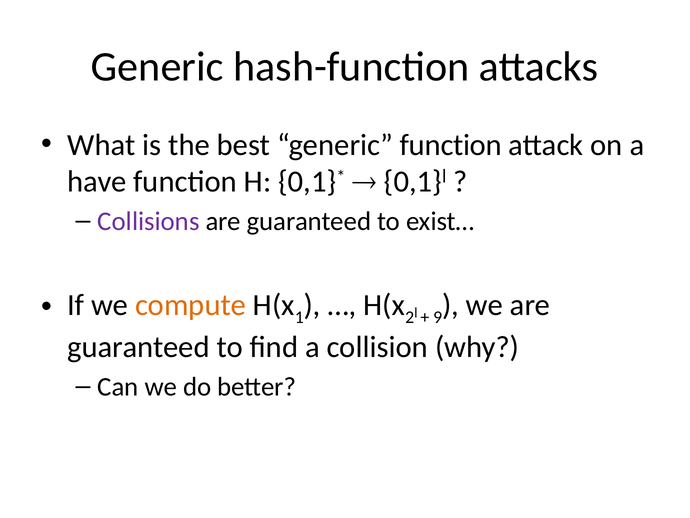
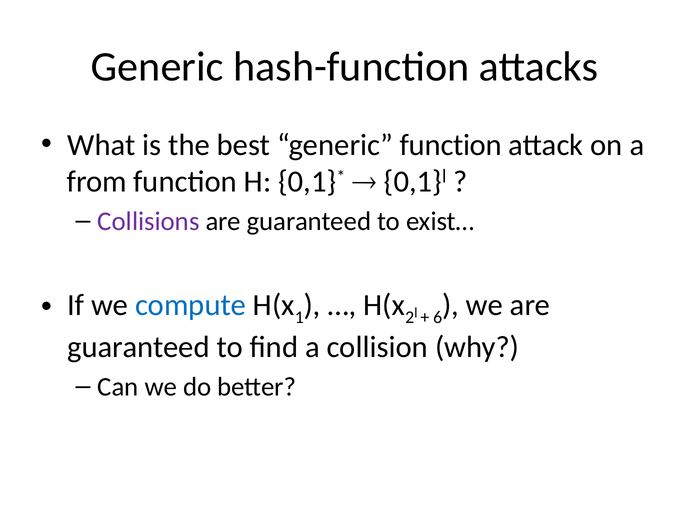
have: have -> from (97, 182)
compute colour: orange -> blue (191, 305)
9: 9 -> 6 (438, 317)
